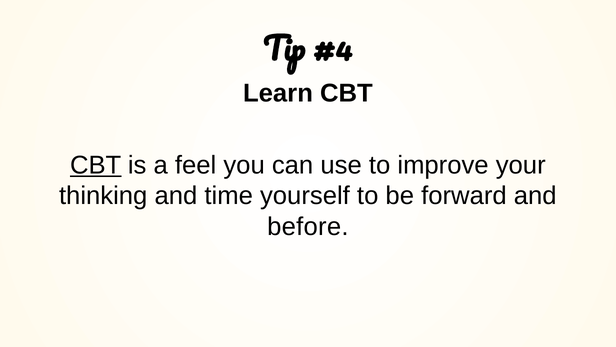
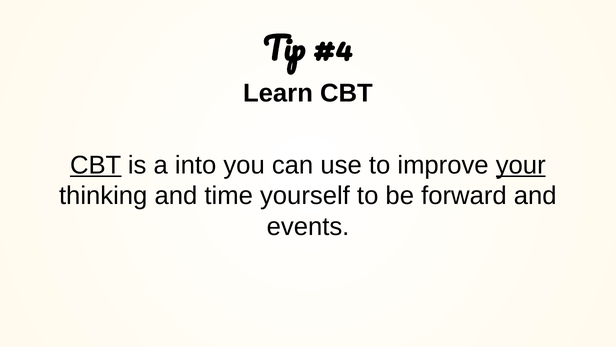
feel: feel -> into (196, 165)
your underline: none -> present (521, 165)
before: before -> events (308, 226)
